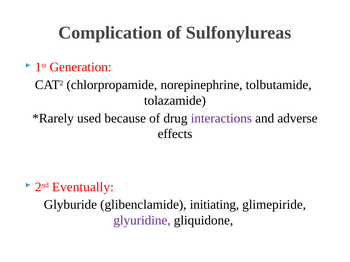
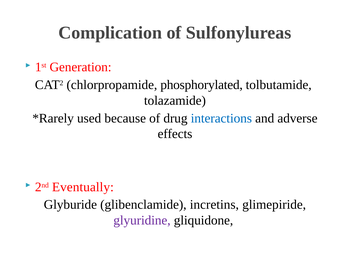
norepinephrine: norepinephrine -> phosphorylated (202, 85)
interactions colour: purple -> blue (221, 118)
initiating: initiating -> incretins (214, 205)
